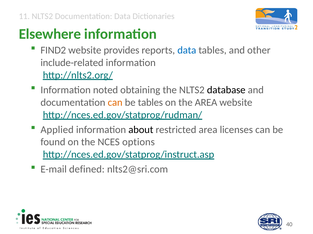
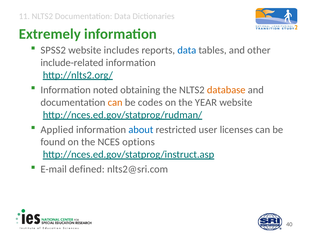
Elsewhere: Elsewhere -> Extremely (50, 34)
FIND2: FIND2 -> SPSS2 (53, 50)
provides: provides -> includes (121, 50)
database colour: black -> orange (226, 90)
be tables: tables -> codes (150, 103)
the AREA: AREA -> YEAR (206, 103)
about colour: black -> blue (141, 130)
restricted area: area -> user (208, 130)
